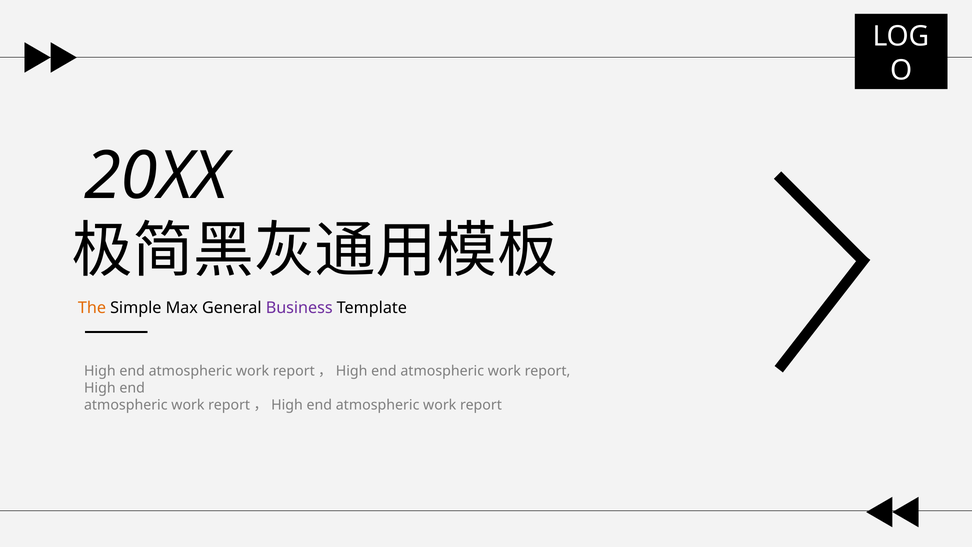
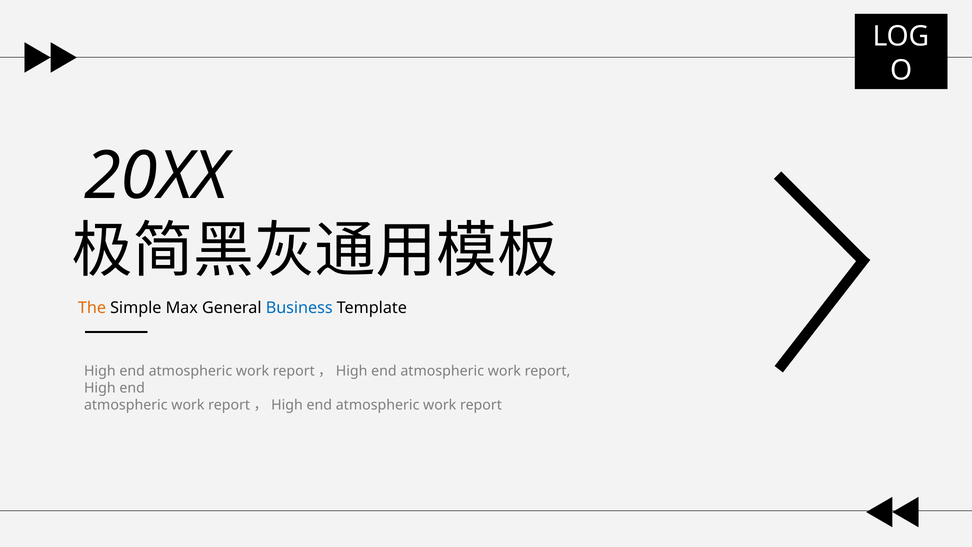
Business colour: purple -> blue (299, 308)
